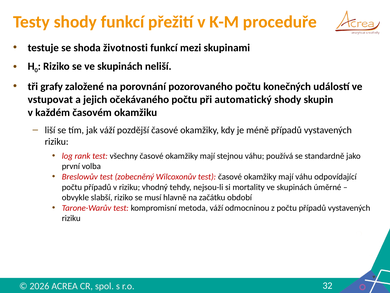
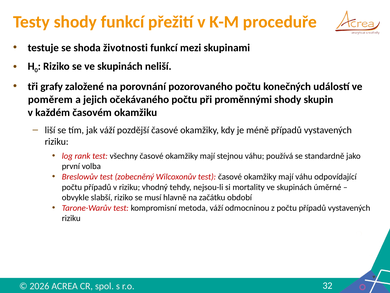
vstupovat: vstupovat -> poměrem (50, 99)
automatický: automatický -> proměnnými (243, 99)
